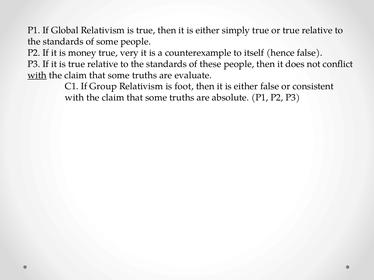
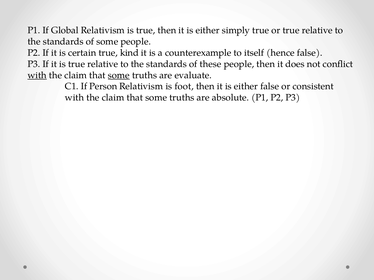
money: money -> certain (82, 53)
very: very -> kind (129, 53)
some underline: none -> present (119, 75)
Group: Group -> Person (103, 87)
